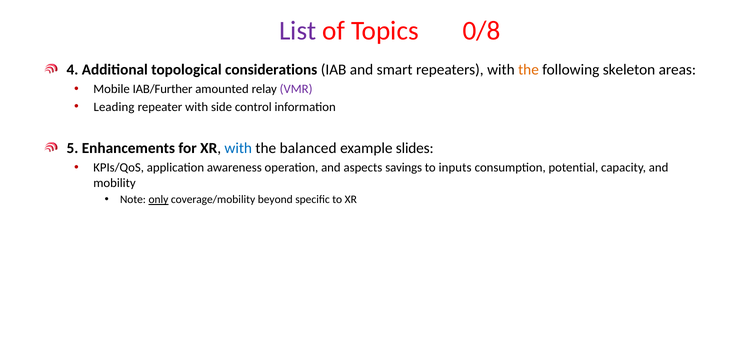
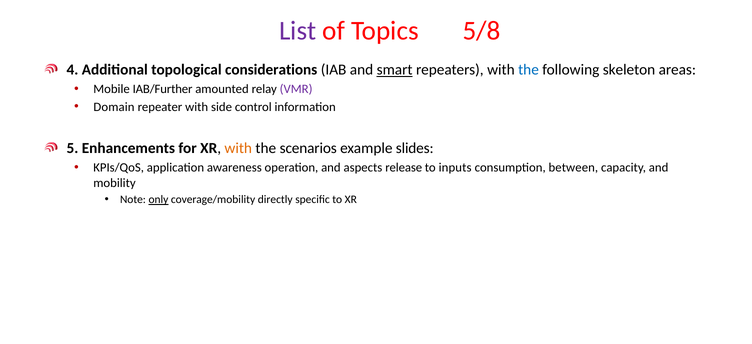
0/8: 0/8 -> 5/8 (482, 31)
smart underline: none -> present (395, 70)
the colour: orange -> blue (528, 70)
Leading: Leading -> Domain (114, 107)
with colour: blue -> orange (238, 148)
balanced: balanced -> scenarios (308, 148)
savings: savings -> release (404, 168)
potential: potential -> between (573, 168)
beyond: beyond -> directly (275, 200)
